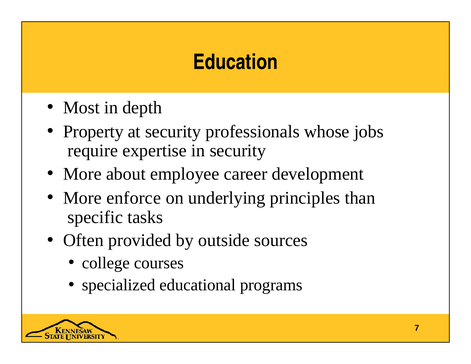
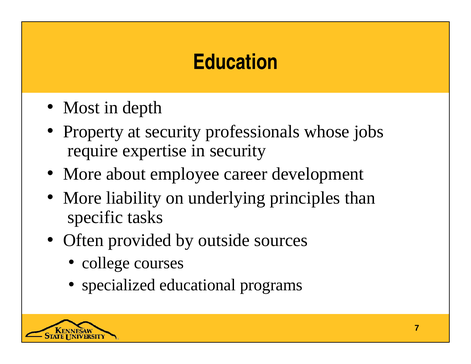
enforce: enforce -> liability (134, 198)
